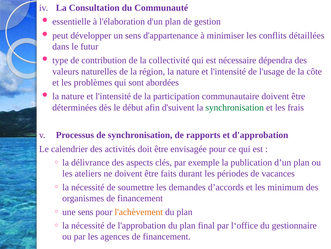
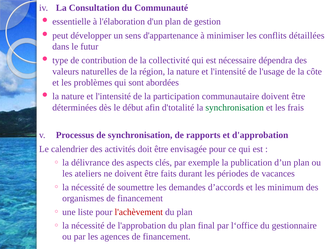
d'suivent: d'suivent -> d'totalité (178, 107)
une sens: sens -> liste (86, 211)
l'achèvement colour: orange -> red (139, 211)
